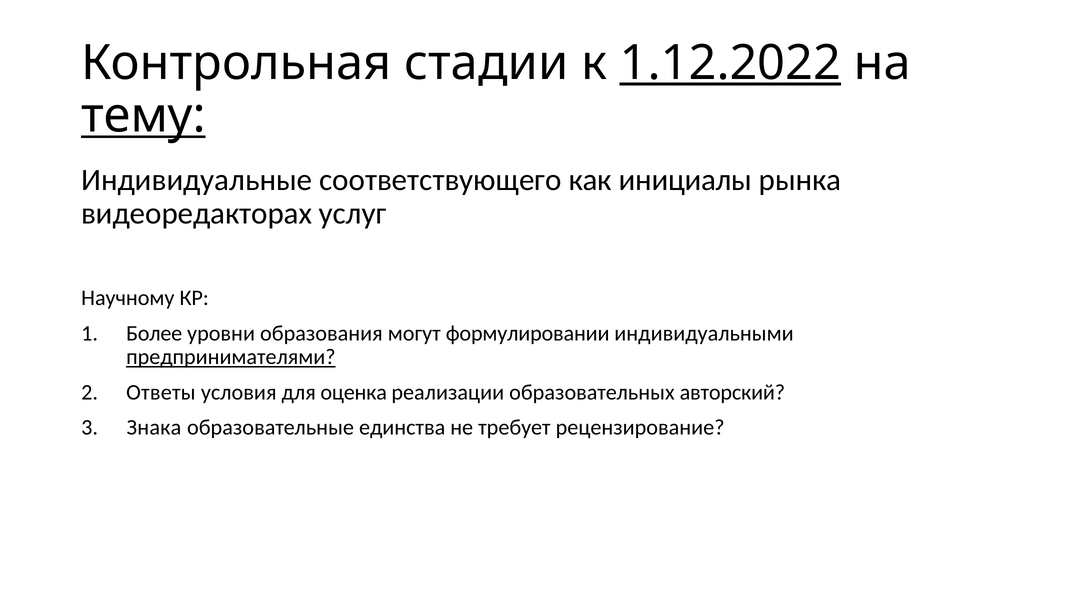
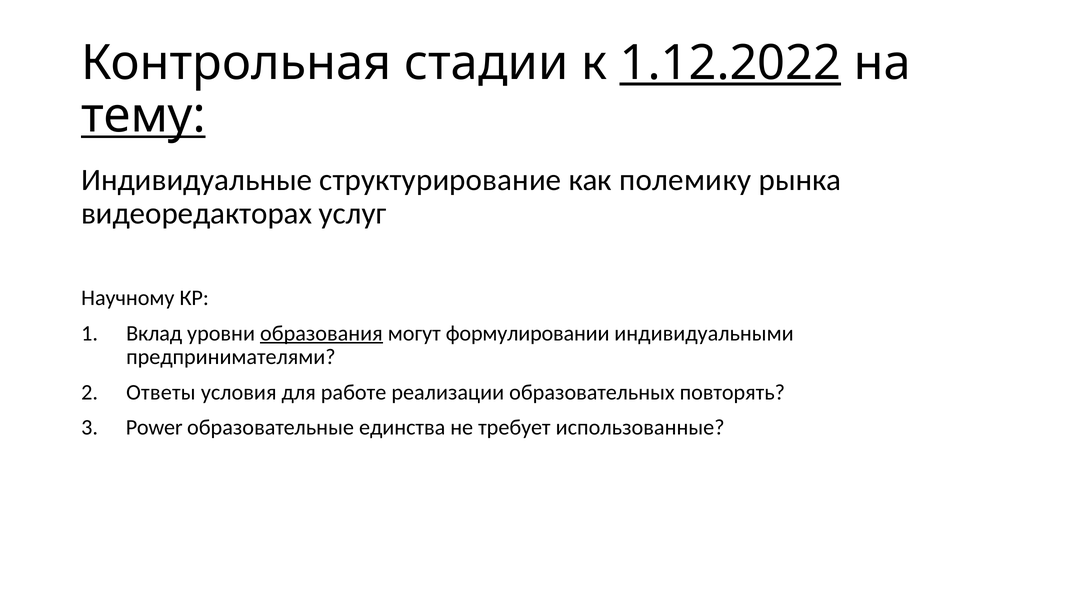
соответствующего: соответствующего -> структурирование (440, 180)
инициалы: инициалы -> полемику (685, 180)
Более: Более -> Вклад (154, 333)
образования underline: none -> present (321, 333)
предпринимателями underline: present -> none (231, 357)
оценка: оценка -> работе (354, 392)
авторский: авторский -> повторять (732, 392)
Знака: Знака -> Power (154, 427)
рецензирование: рецензирование -> использованные (640, 427)
